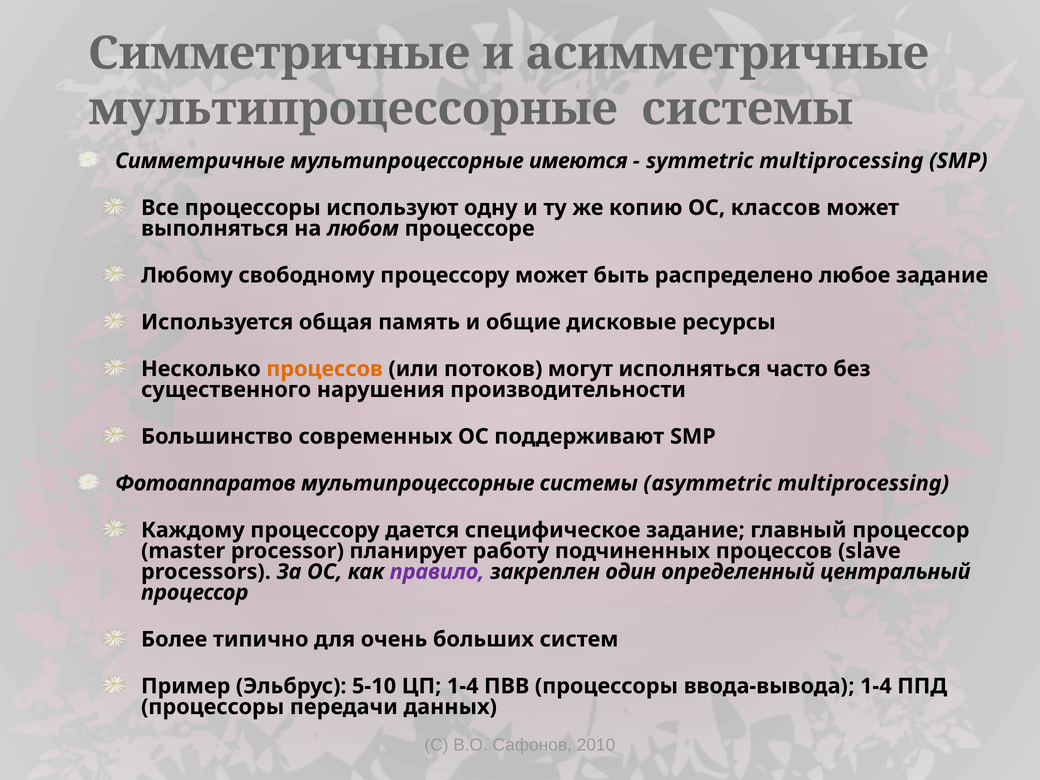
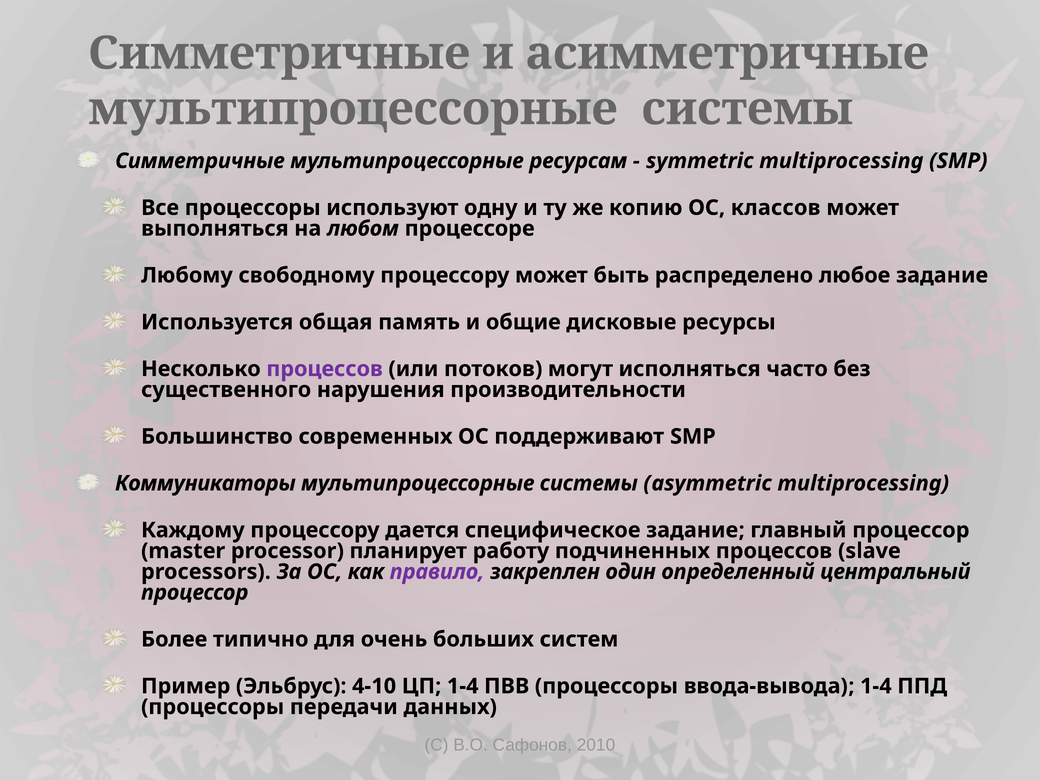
имеются: имеются -> ресурсам (578, 161)
процессов colour: orange -> purple (325, 369)
Фотоаппаратов: Фотоаппаратов -> Коммуникаторы (205, 483)
5-10: 5-10 -> 4-10 (374, 686)
